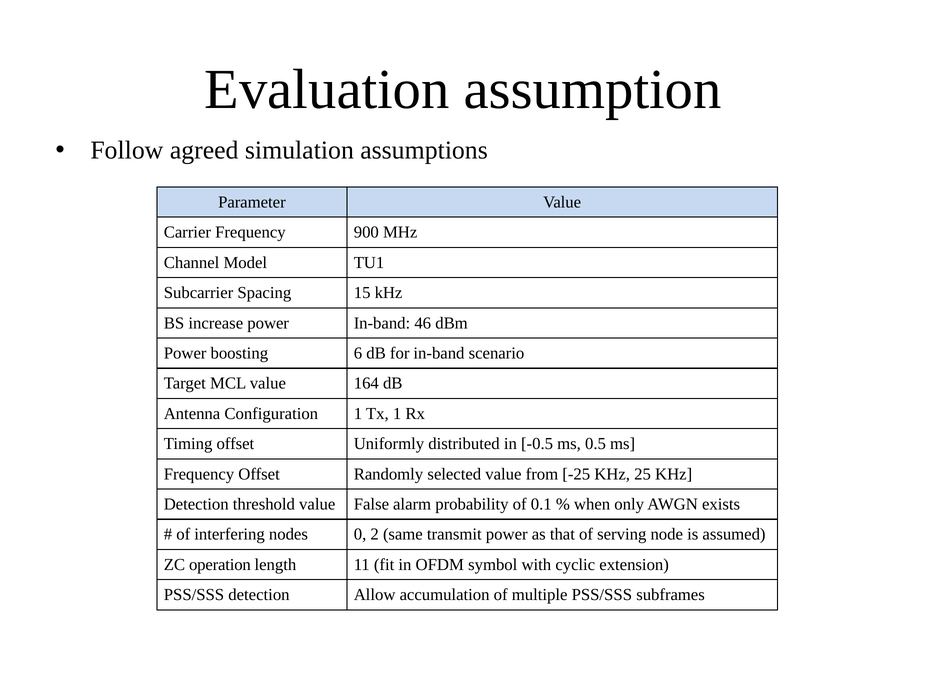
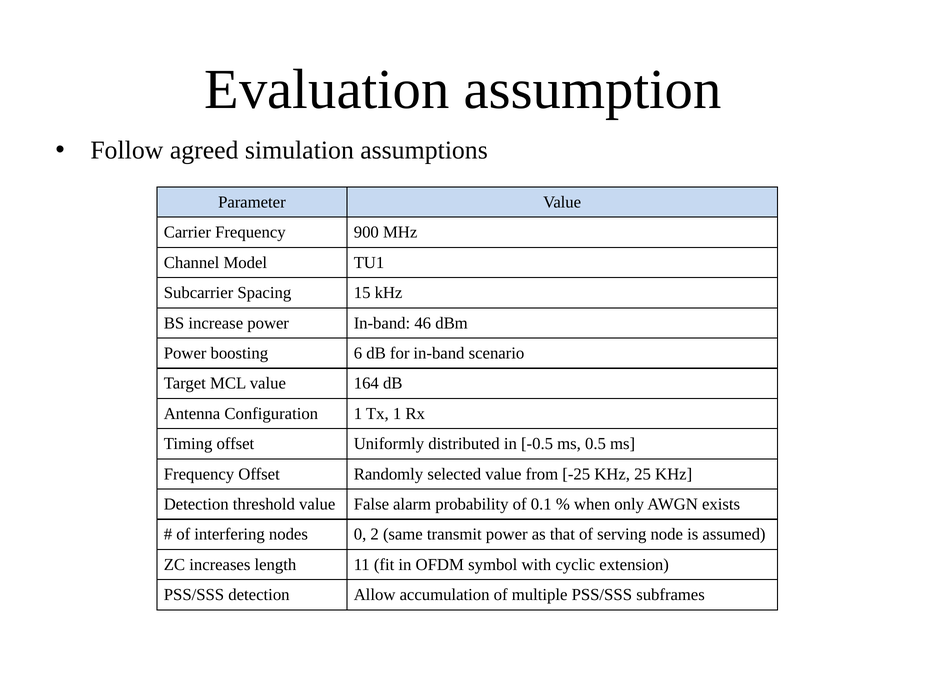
operation: operation -> increases (220, 565)
